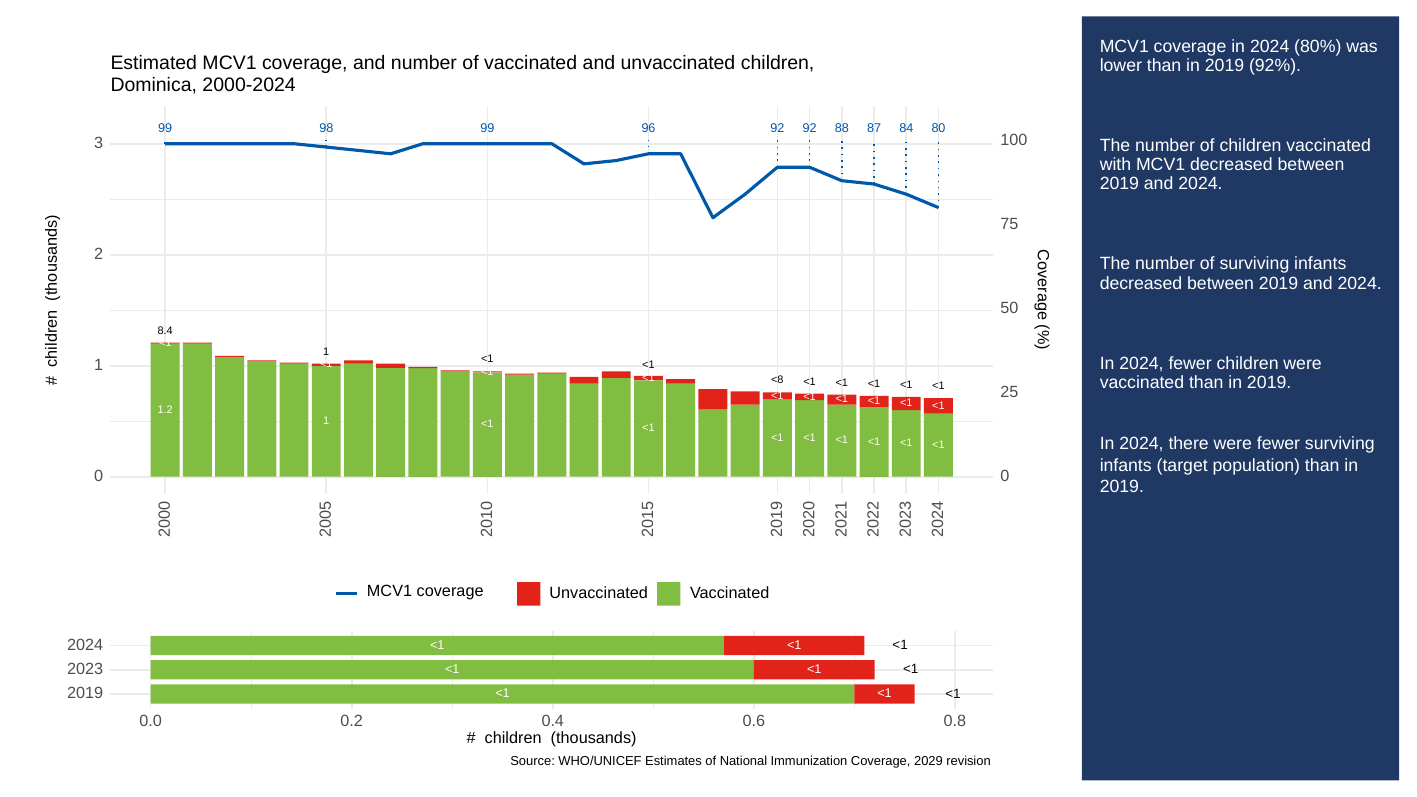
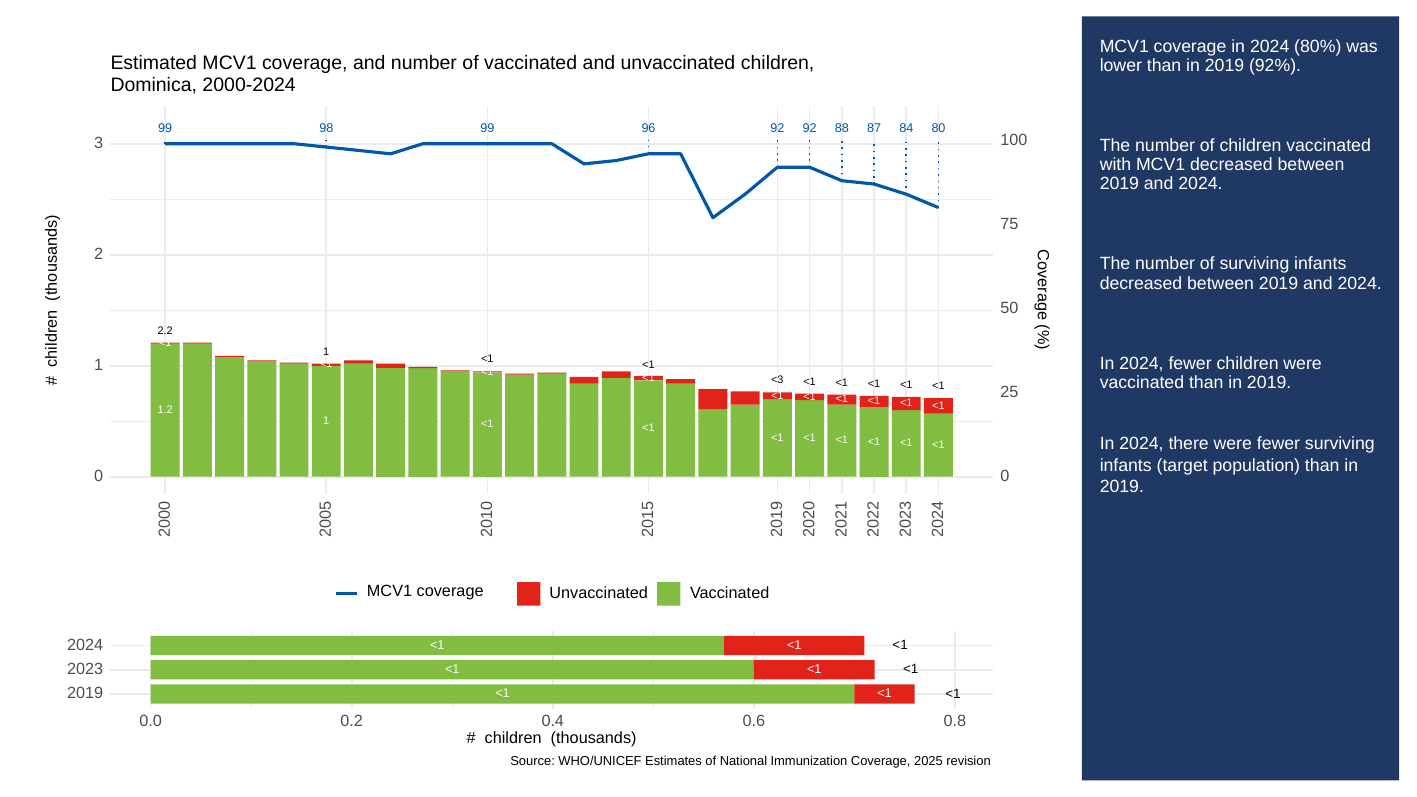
8.4: 8.4 -> 2.2 (165, 330)
<8: <8 -> <3 (777, 380)
2029: 2029 -> 2025 (928, 761)
